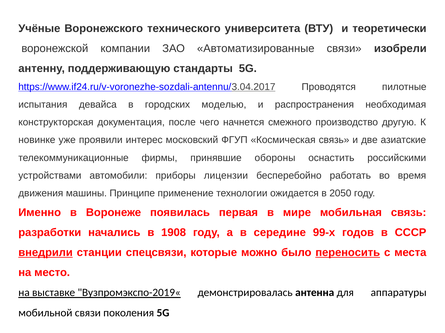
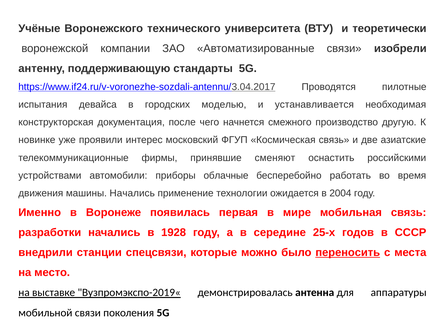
распространения: распространения -> устанавливается (314, 105)
обороны: обороны -> сменяют (275, 158)
лицензии: лицензии -> облачные (226, 176)
машины Принципе: Принципе -> Начались (132, 194)
2050: 2050 -> 2004 (340, 194)
1908: 1908 -> 1928 (174, 233)
99-х: 99-х -> 25-х (324, 233)
внедрили underline: present -> none (46, 253)
